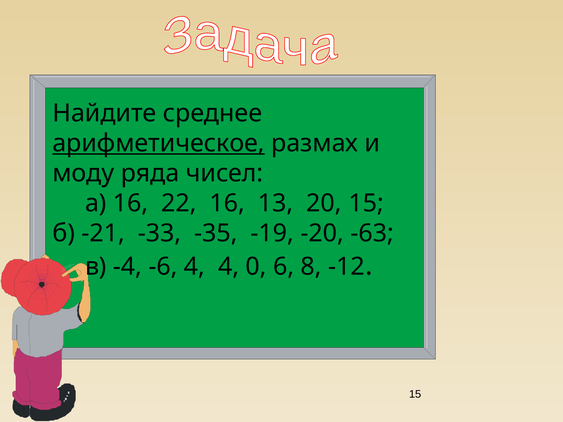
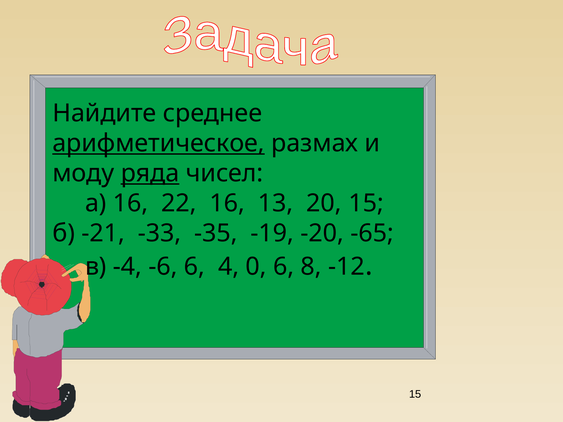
ряда underline: none -> present (150, 173)
-63: -63 -> -65 (372, 233)
-6 4: 4 -> 6 (194, 267)
